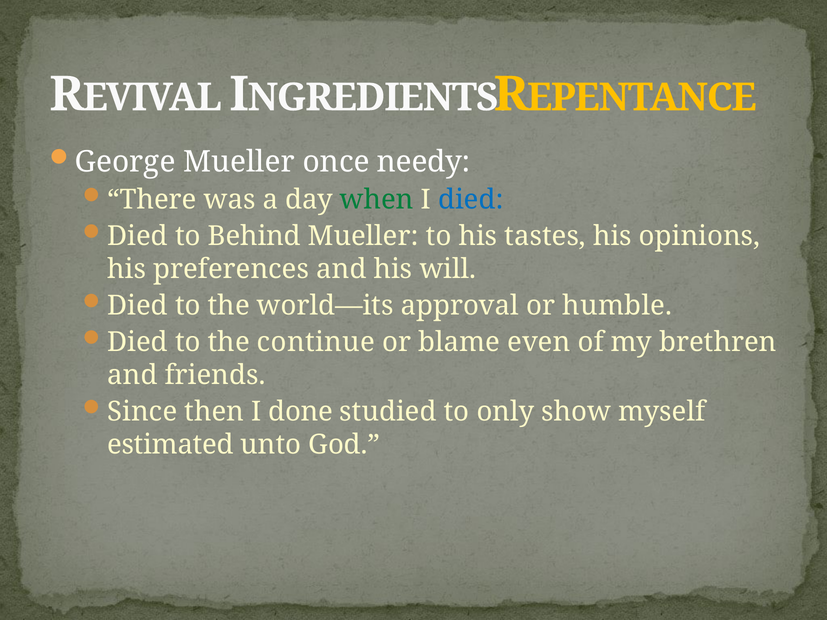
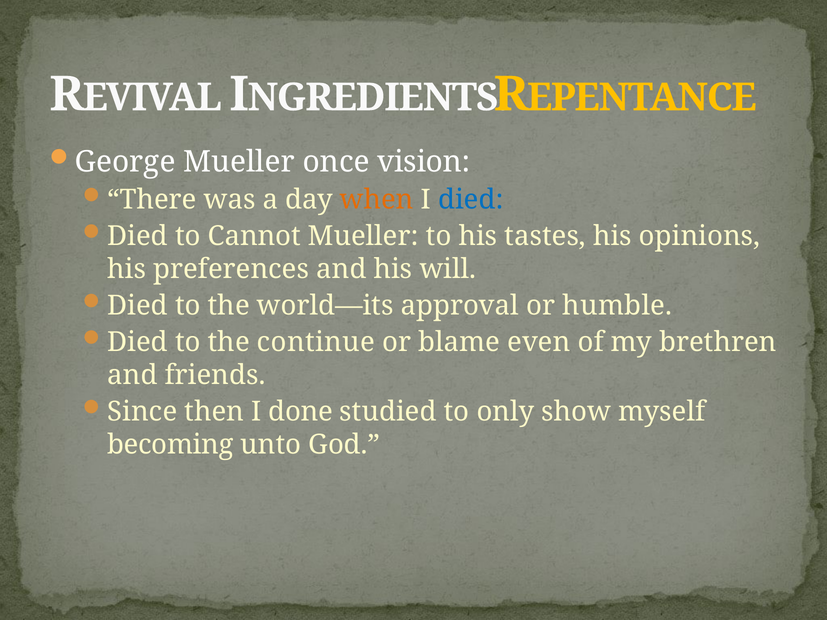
needy: needy -> vision (424, 162)
when colour: green -> orange (377, 200)
Behind: Behind -> Cannot (254, 236)
estimated: estimated -> becoming (170, 445)
